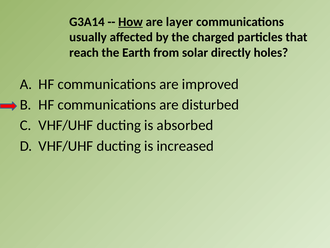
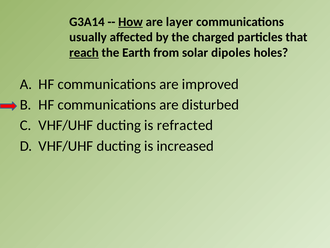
reach underline: none -> present (84, 53)
directly: directly -> dipoles (231, 53)
absorbed: absorbed -> refracted (185, 125)
